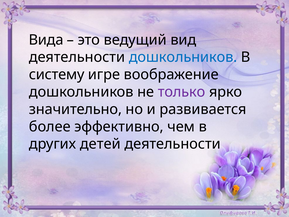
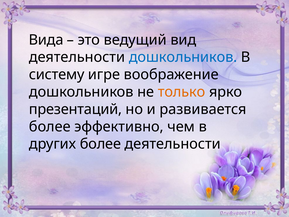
только colour: purple -> orange (182, 92)
значительно: значительно -> презентаций (75, 109)
других детей: детей -> более (100, 144)
